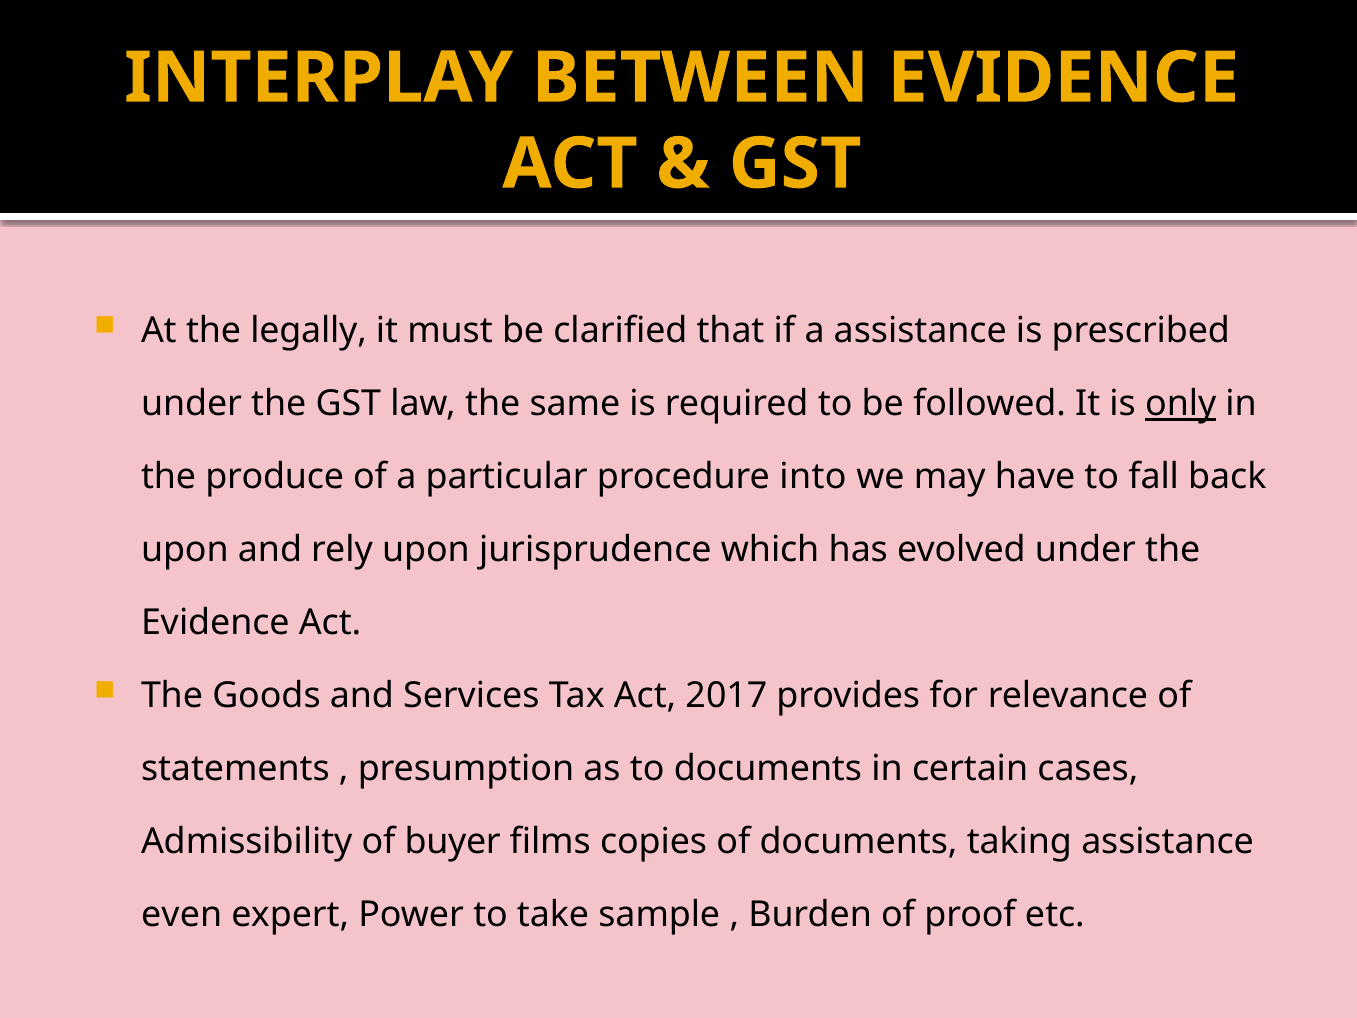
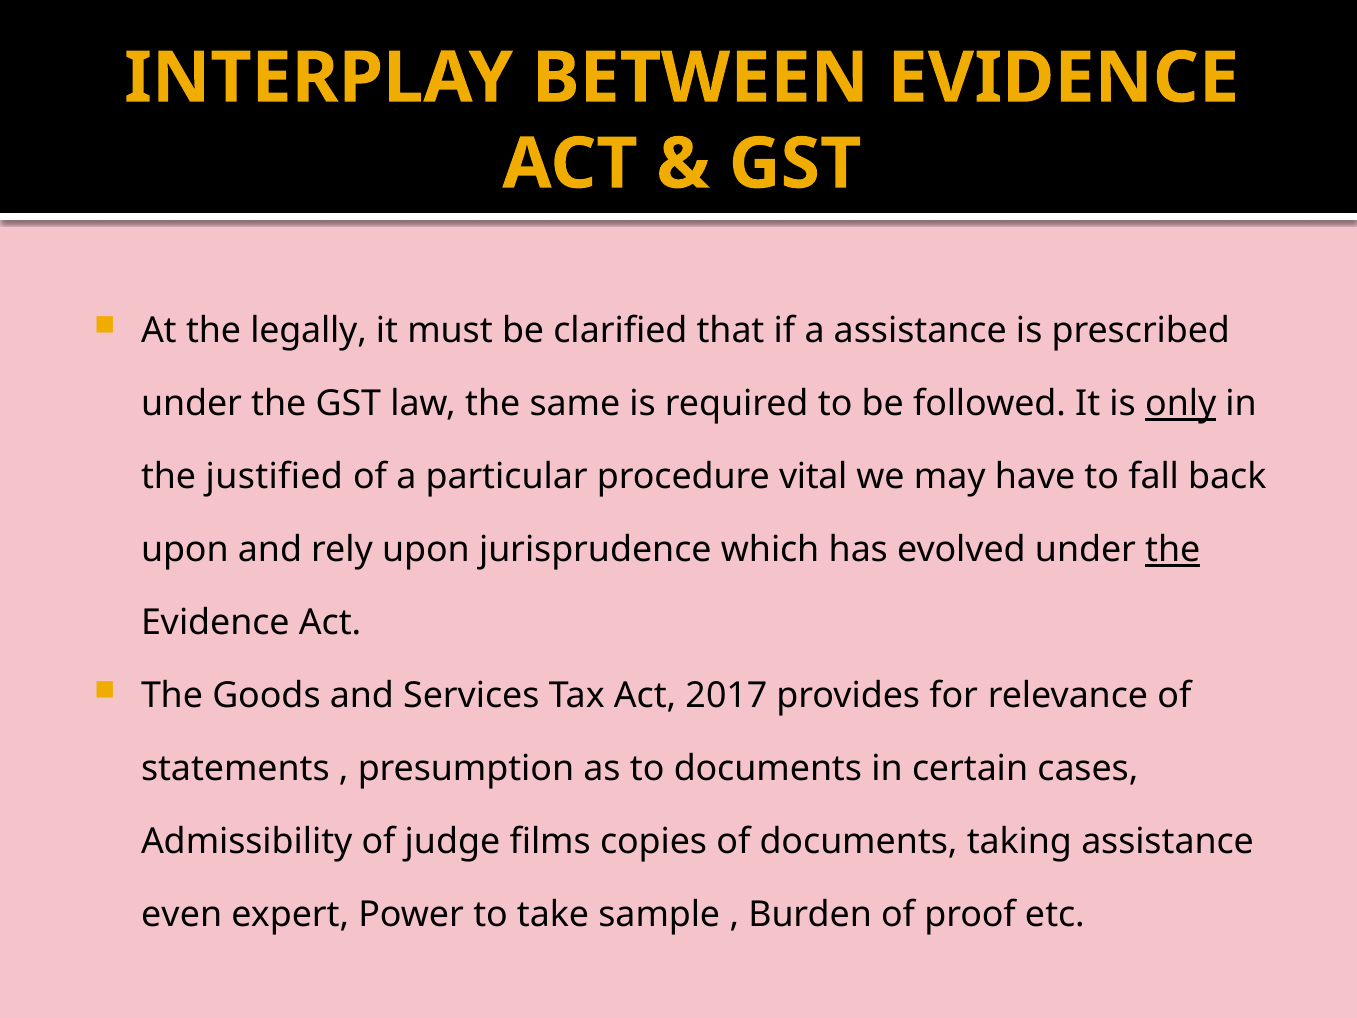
produce: produce -> justified (274, 477)
into: into -> vital (813, 477)
the underline: none -> present (1173, 550)
buyer: buyer -> judge (453, 842)
